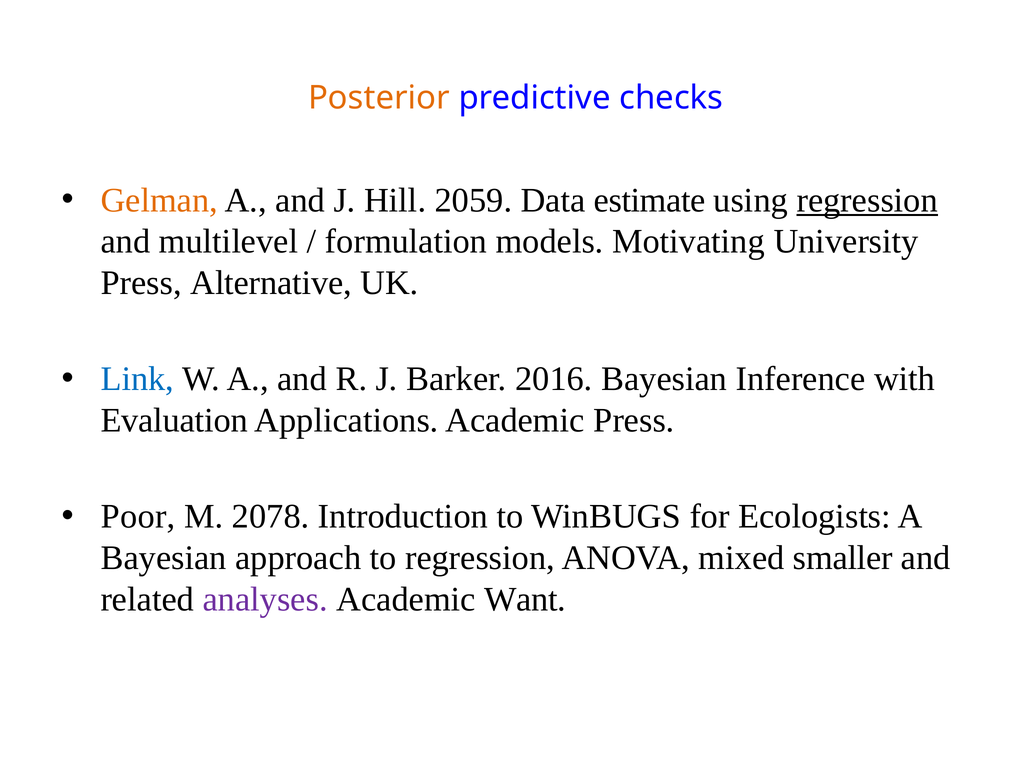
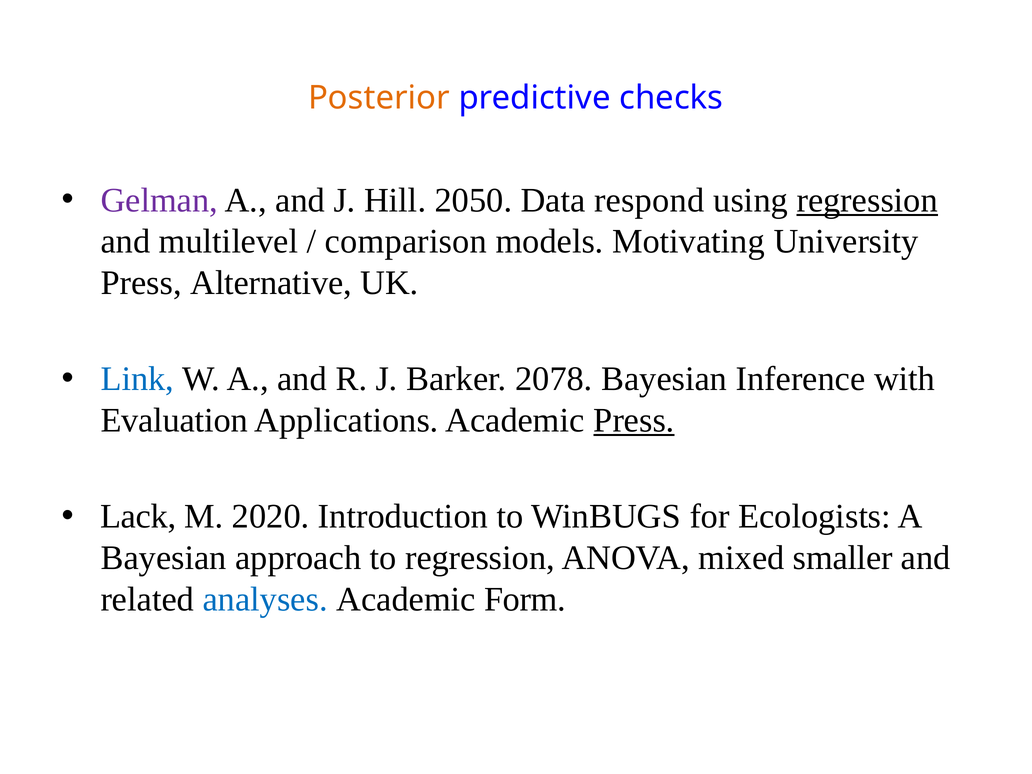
Gelman colour: orange -> purple (159, 200)
2059: 2059 -> 2050 (473, 200)
estimate: estimate -> respond (649, 200)
formulation: formulation -> comparison (406, 241)
2016: 2016 -> 2078 (554, 379)
Press underline: none -> present (634, 420)
Poor: Poor -> Lack (138, 517)
2078: 2078 -> 2020 (271, 517)
analyses colour: purple -> blue (265, 599)
Want: Want -> Form (525, 599)
